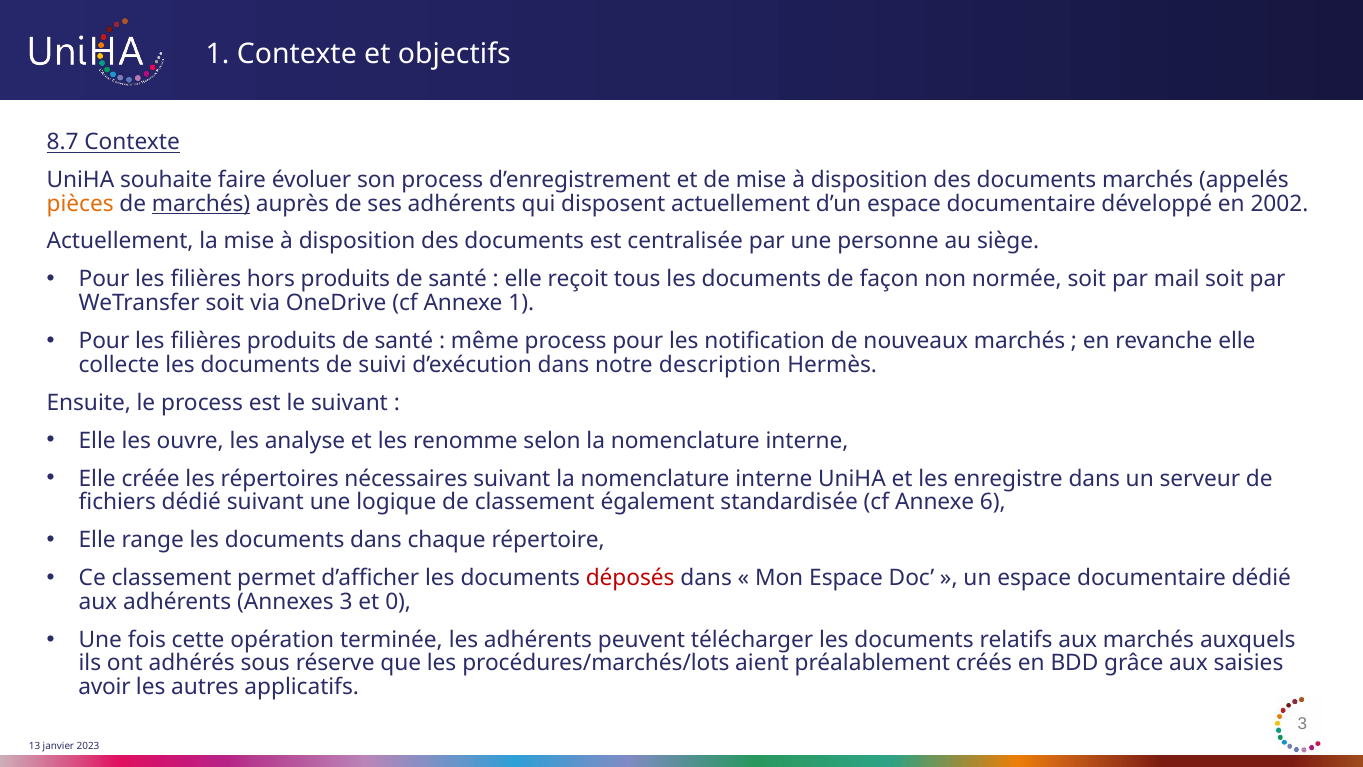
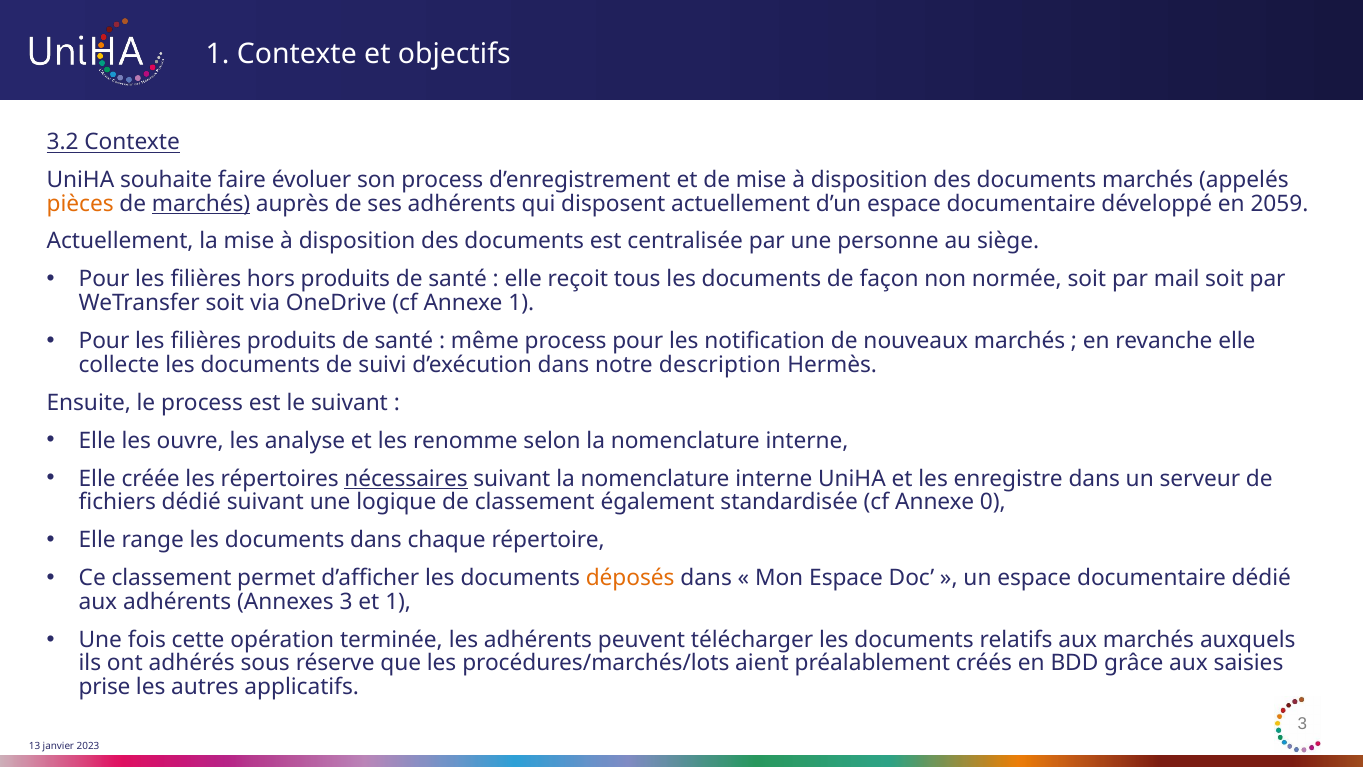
8.7: 8.7 -> 3.2 (63, 142)
2002: 2002 -> 2059 (1280, 203)
nécessaires underline: none -> present (406, 478)
6: 6 -> 0 (993, 502)
déposés colour: red -> orange (630, 578)
et 0: 0 -> 1 (398, 602)
avoir: avoir -> prise (104, 687)
